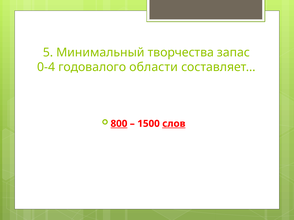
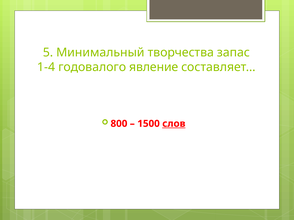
0-4: 0-4 -> 1-4 (46, 67)
области: области -> явление (154, 67)
800 underline: present -> none (119, 124)
